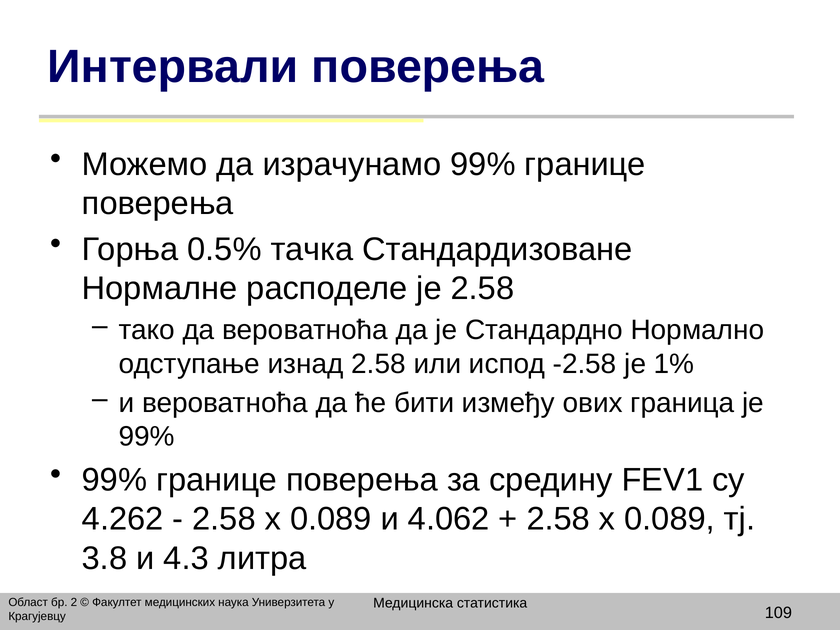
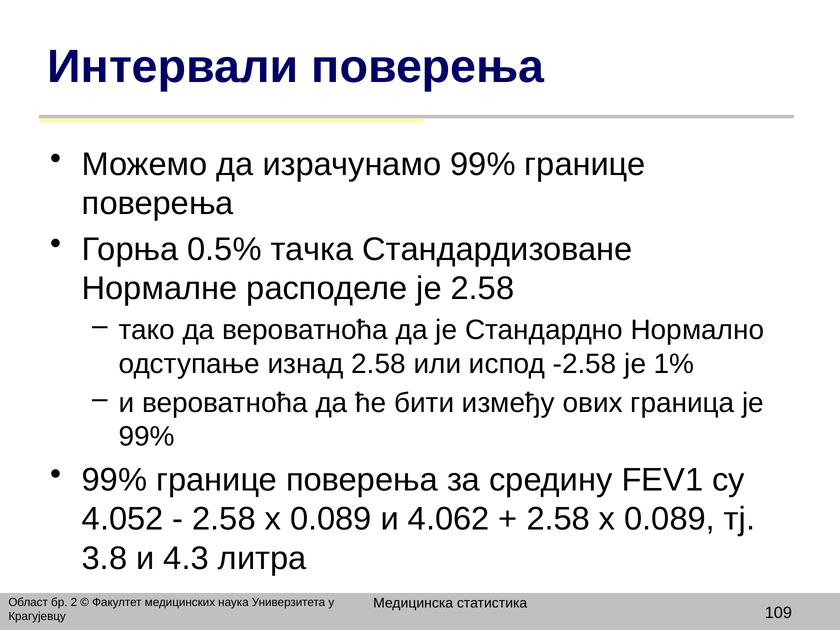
4.262: 4.262 -> 4.052 (123, 519)
